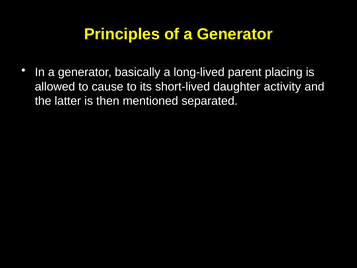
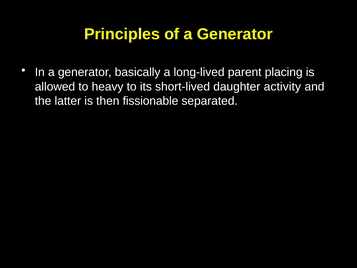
cause: cause -> heavy (108, 87)
mentioned: mentioned -> fissionable (150, 101)
